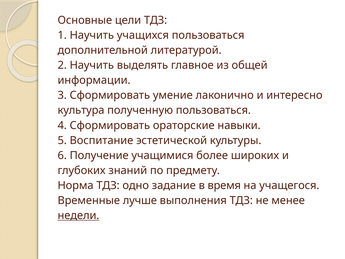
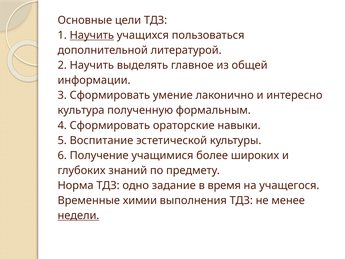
Научить underline: none -> present (92, 35)
полученную пользоваться: пользоваться -> формальным (213, 110)
лучше: лучше -> химии (140, 200)
